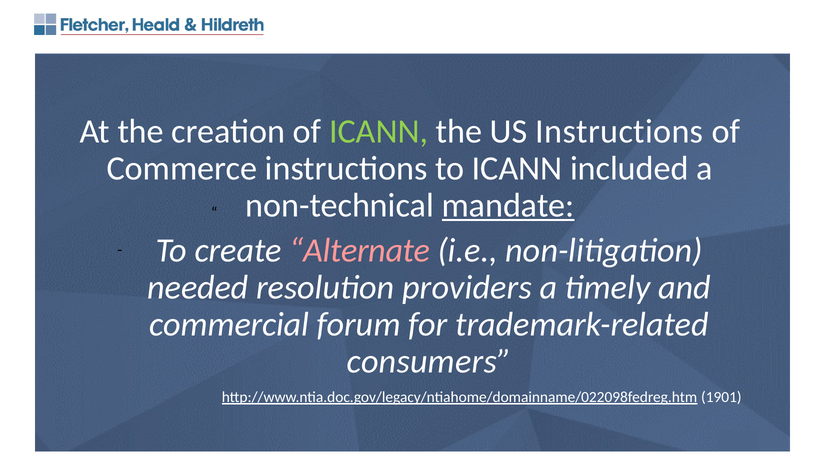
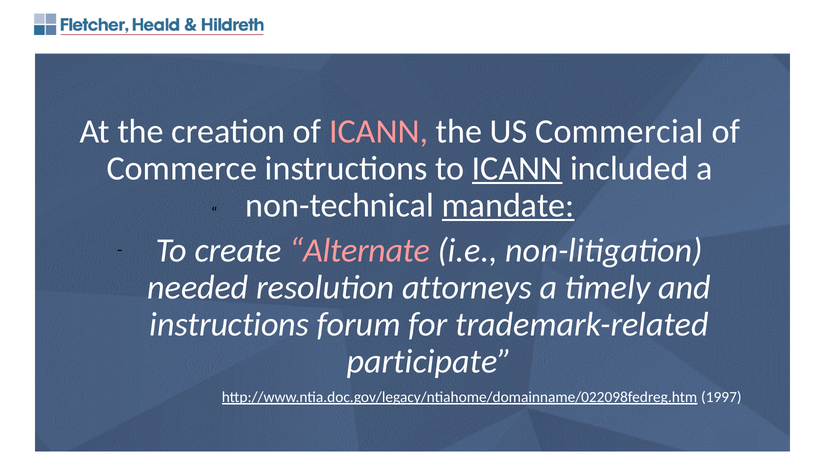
ICANN colour: light green -> pink (379, 132)
US Instructions: Instructions -> Commercial (619, 132)
ICANN underline: none -> present (517, 168)
providers: providers -> attorneys (467, 288)
commercial: commercial -> instructions (229, 325)
consumers: consumers -> participate (429, 362)
1901: 1901 -> 1997 (721, 397)
